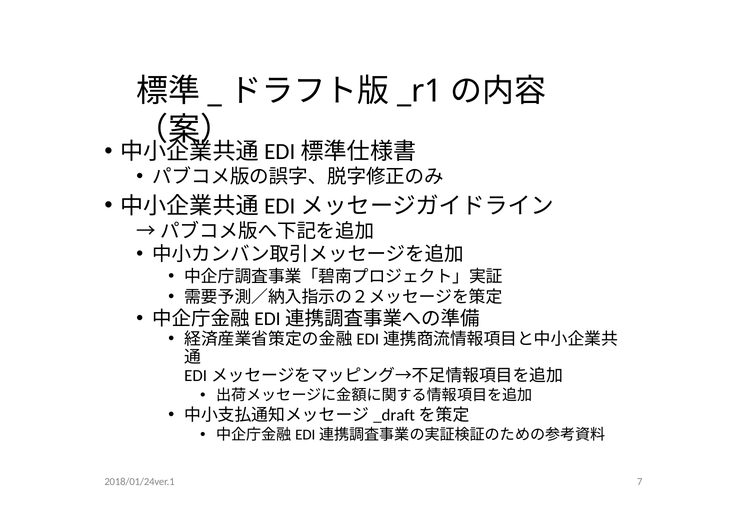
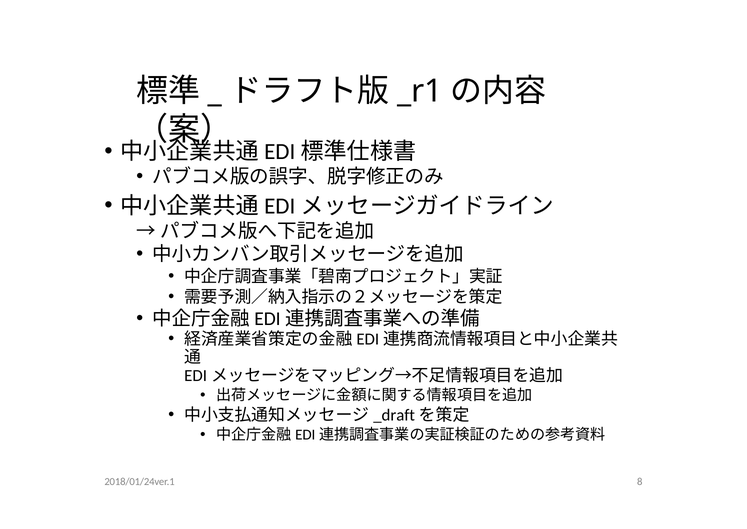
7: 7 -> 8 (640, 481)
